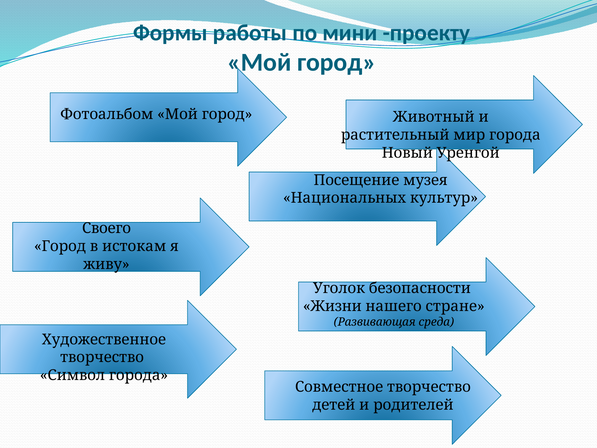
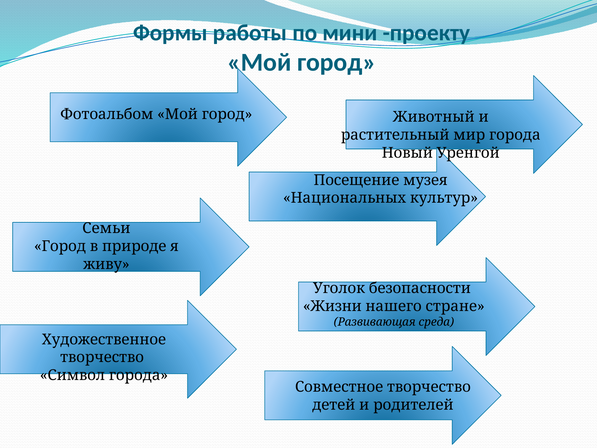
Своего: Своего -> Семьи (106, 228)
истокам: истокам -> природе (134, 246)
